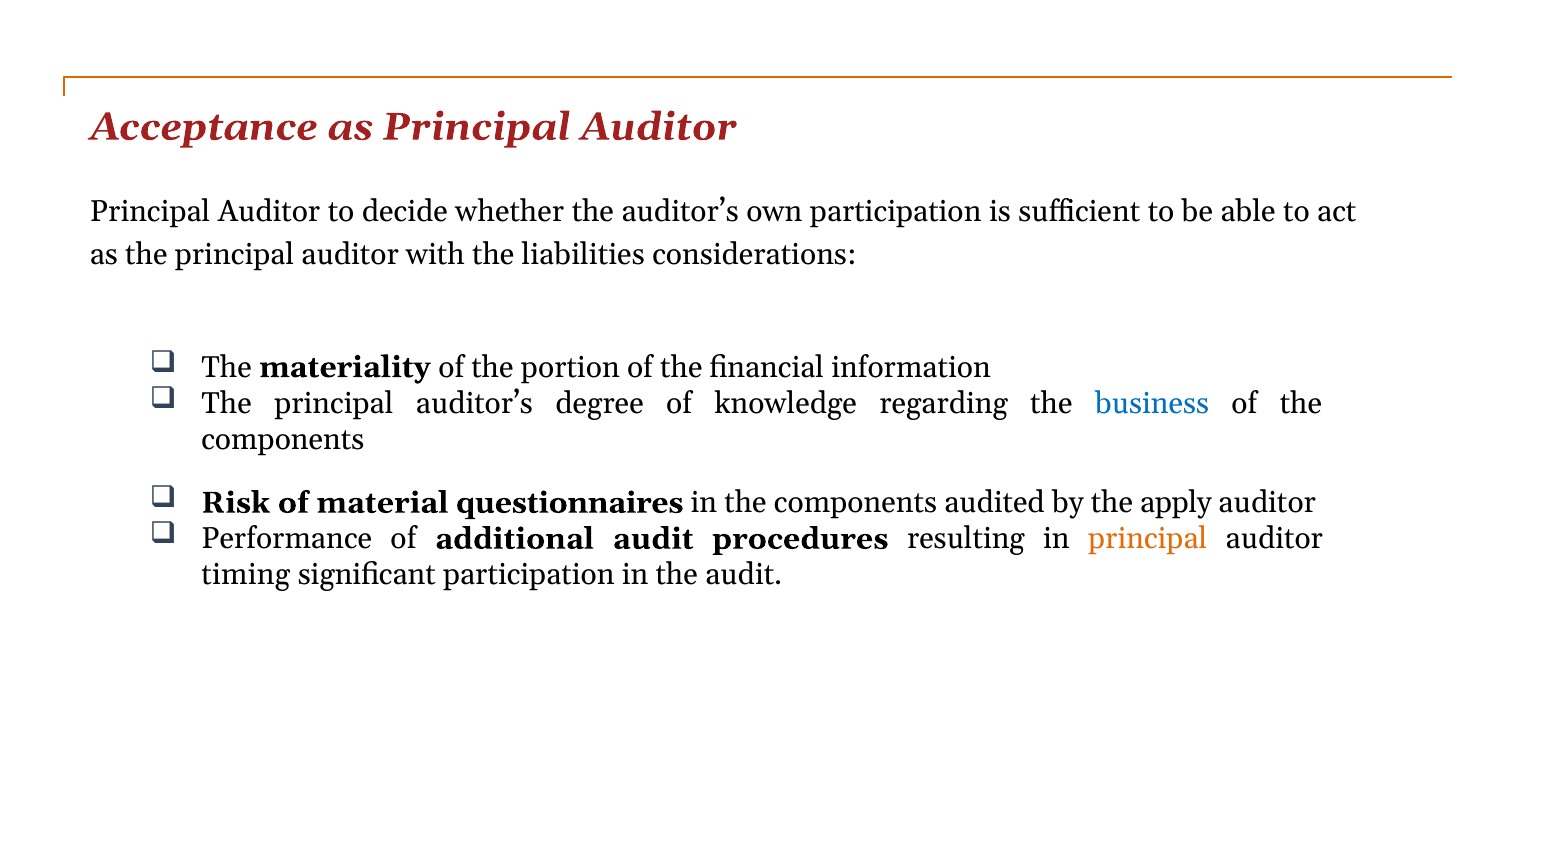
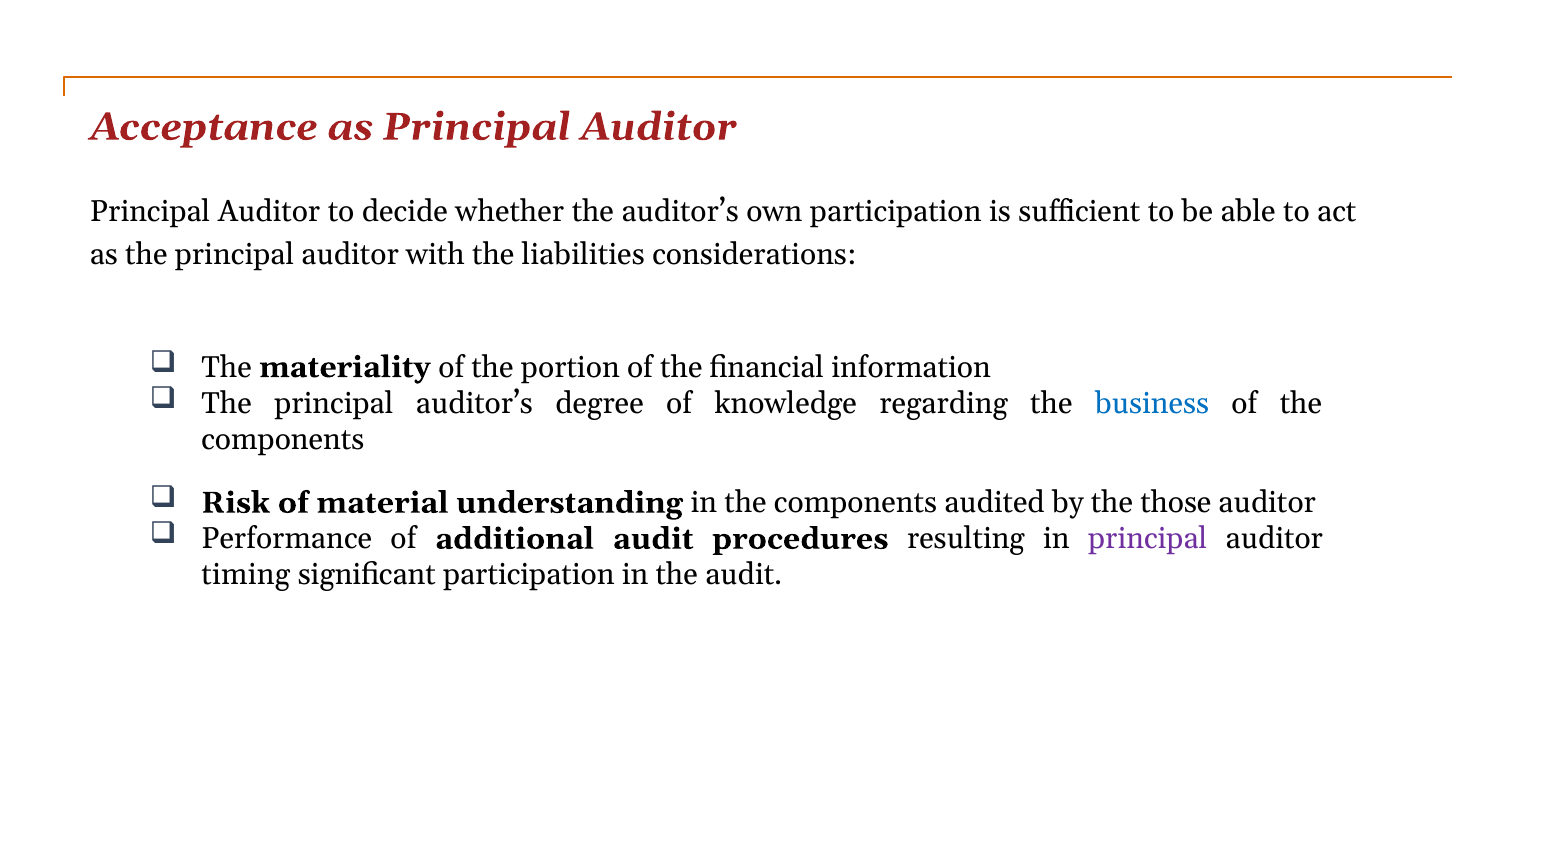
questionnaires: questionnaires -> understanding (570, 503)
apply: apply -> those (1176, 503)
principal colour: orange -> purple (1148, 539)
